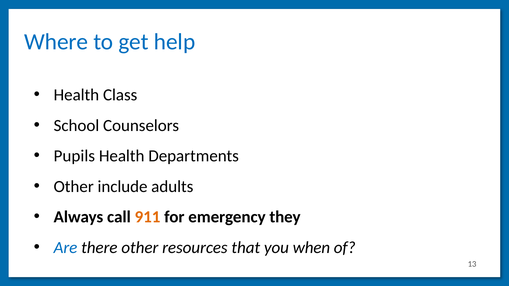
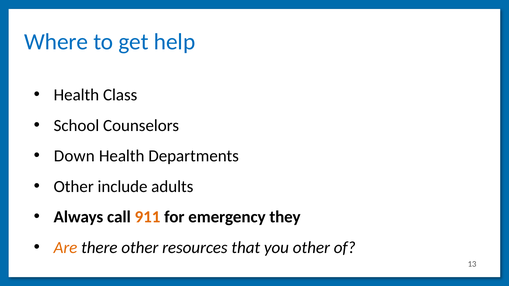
Pupils: Pupils -> Down (74, 156)
Are colour: blue -> orange (65, 248)
you when: when -> other (311, 248)
